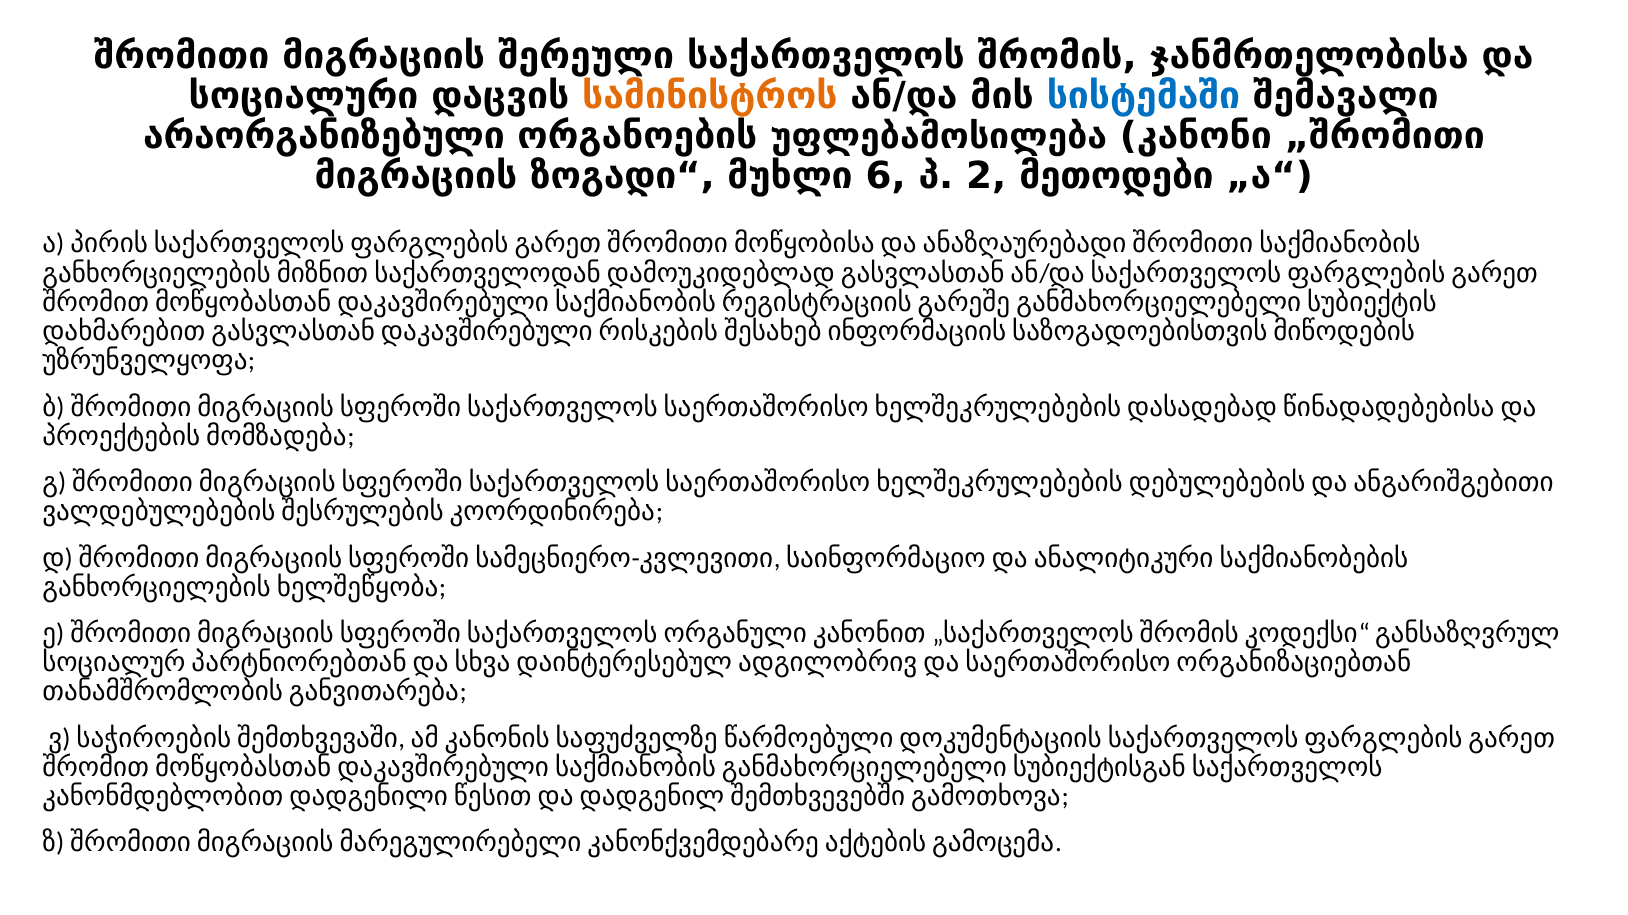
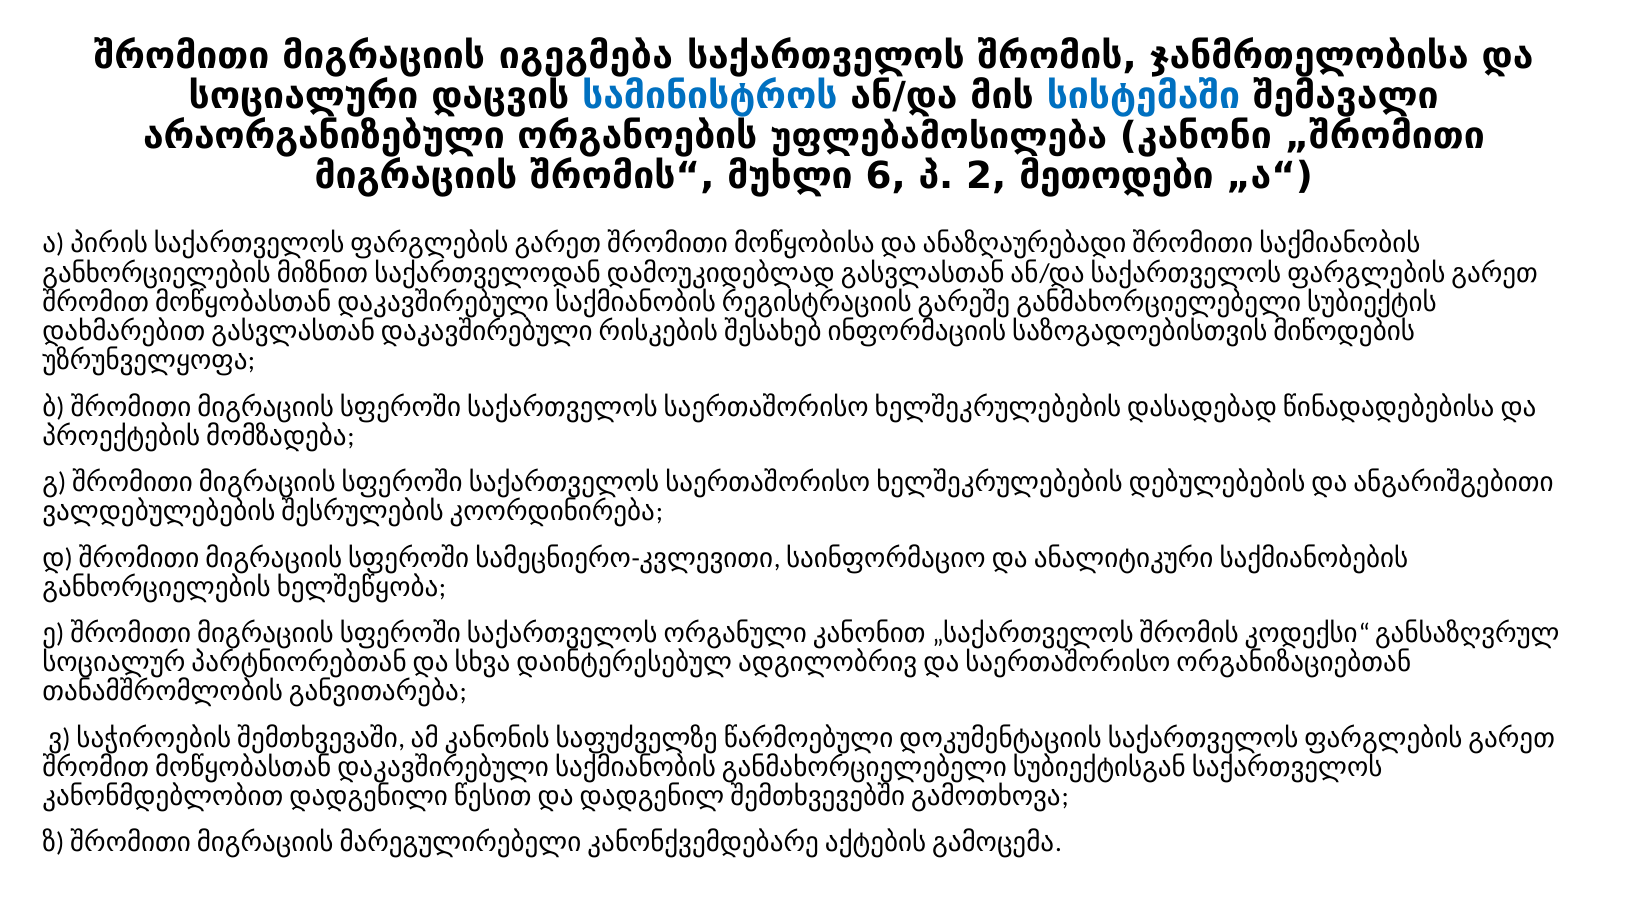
შერეული: შერეული -> იგეგმება (586, 56)
სამინისტროს colour: orange -> blue (710, 96)
ზოგადი“: ზოგადი“ -> შრომის“ (622, 177)
